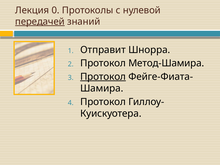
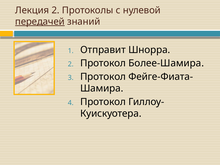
Лекция 0: 0 -> 2 (56, 10)
Метод-Шамира: Метод-Шамира -> Более-Шамира (166, 63)
Протокол underline: present -> none (103, 77)
